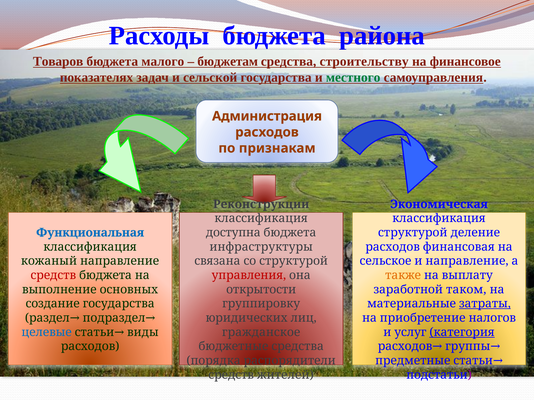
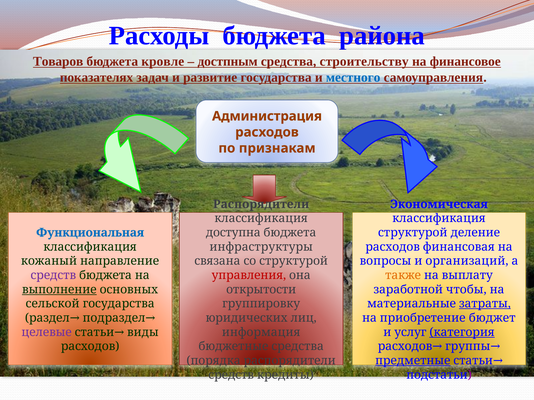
малого: малого -> кровле (163, 62)
бюджетам: бюджетам -> достпным (228, 62)
сельской: сельской -> развитие (210, 78)
местного colour: green -> blue (353, 78)
Реконструкции: Реконструкции -> Распорядители (261, 204)
сельское: сельское -> вопросы (385, 261)
и направление: направление -> организаций (467, 261)
средств colour: red -> purple (53, 276)
выполнение underline: none -> present (59, 290)
таком: таком -> чтобы (466, 290)
создание: создание -> сельской (53, 304)
налогов: налогов -> бюджет (492, 318)
целевые colour: blue -> purple (47, 333)
гражданское: гражданское -> информация (261, 333)
предметные underline: none -> present (413, 361)
жителей: жителей -> кредиты (285, 375)
